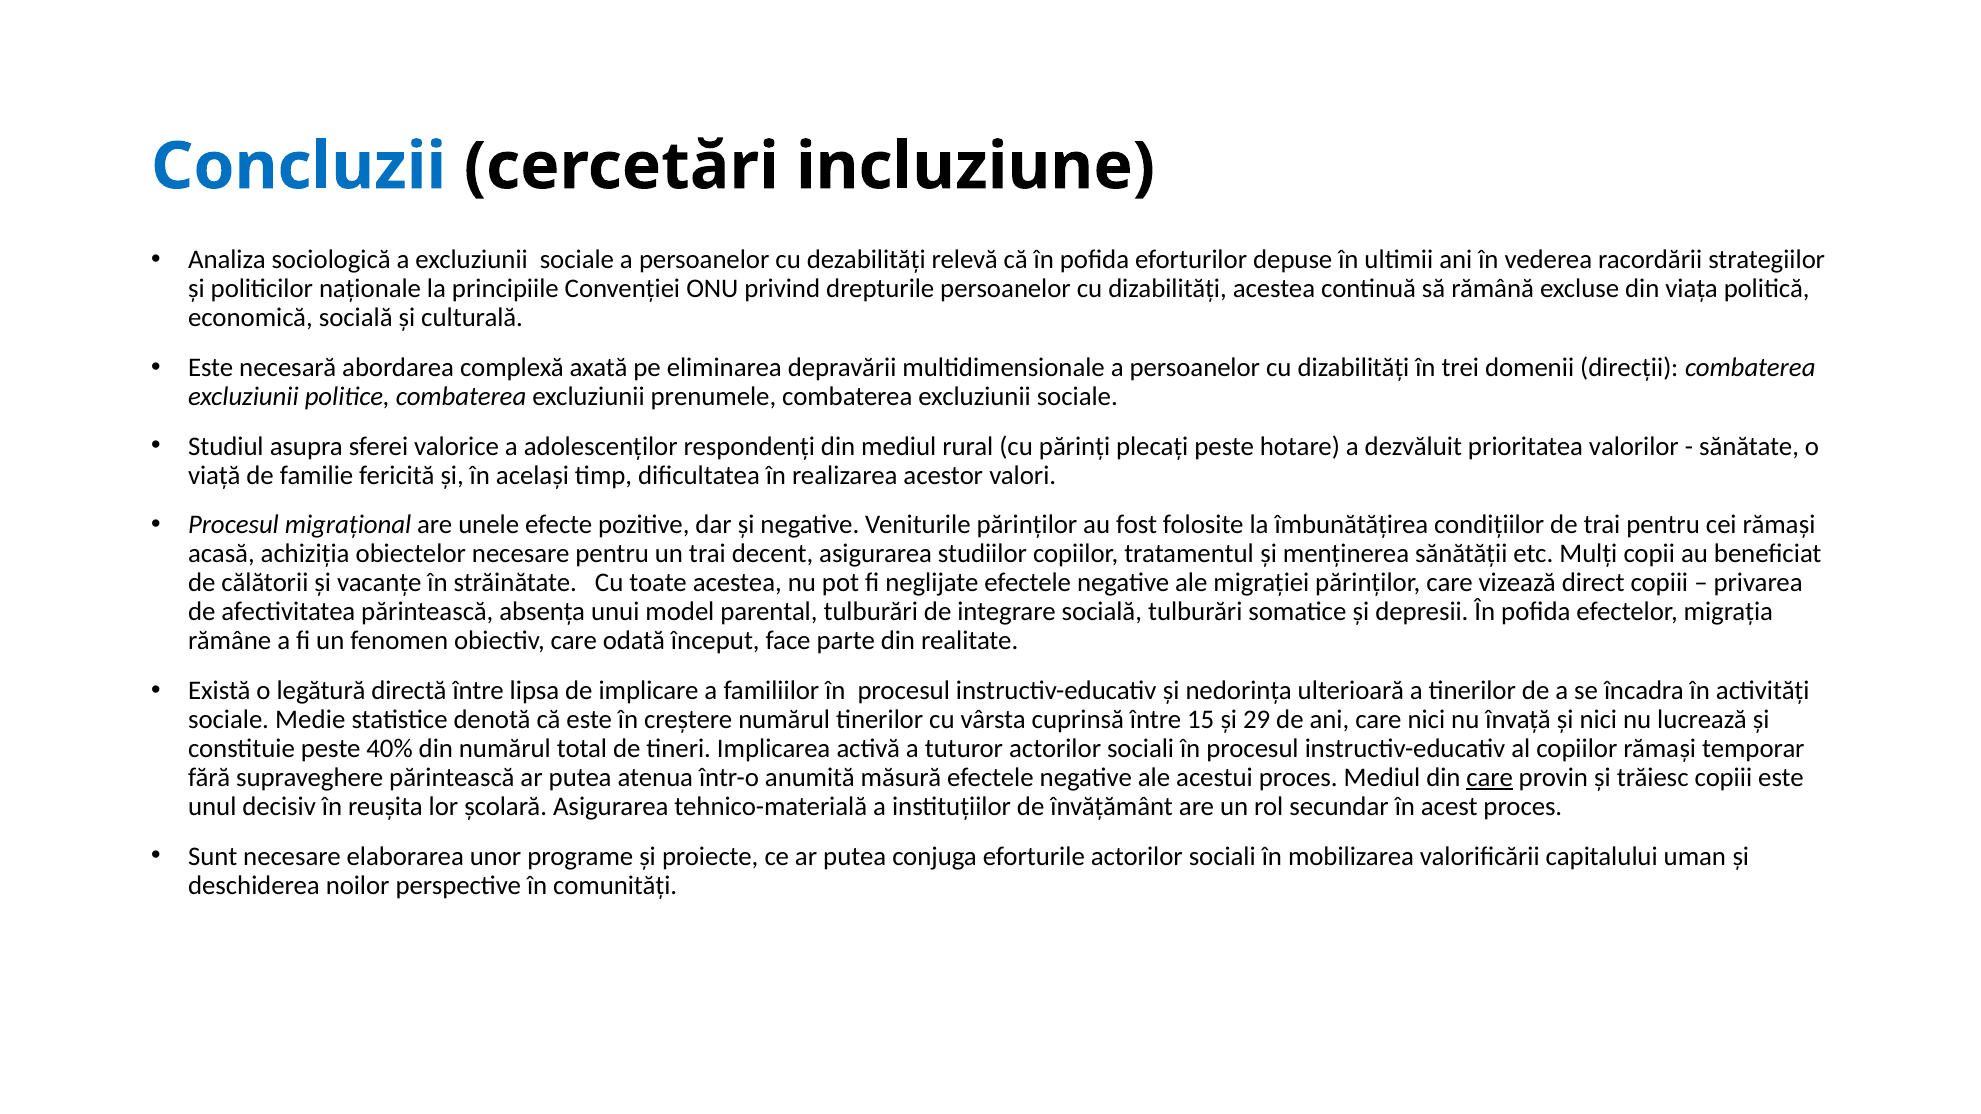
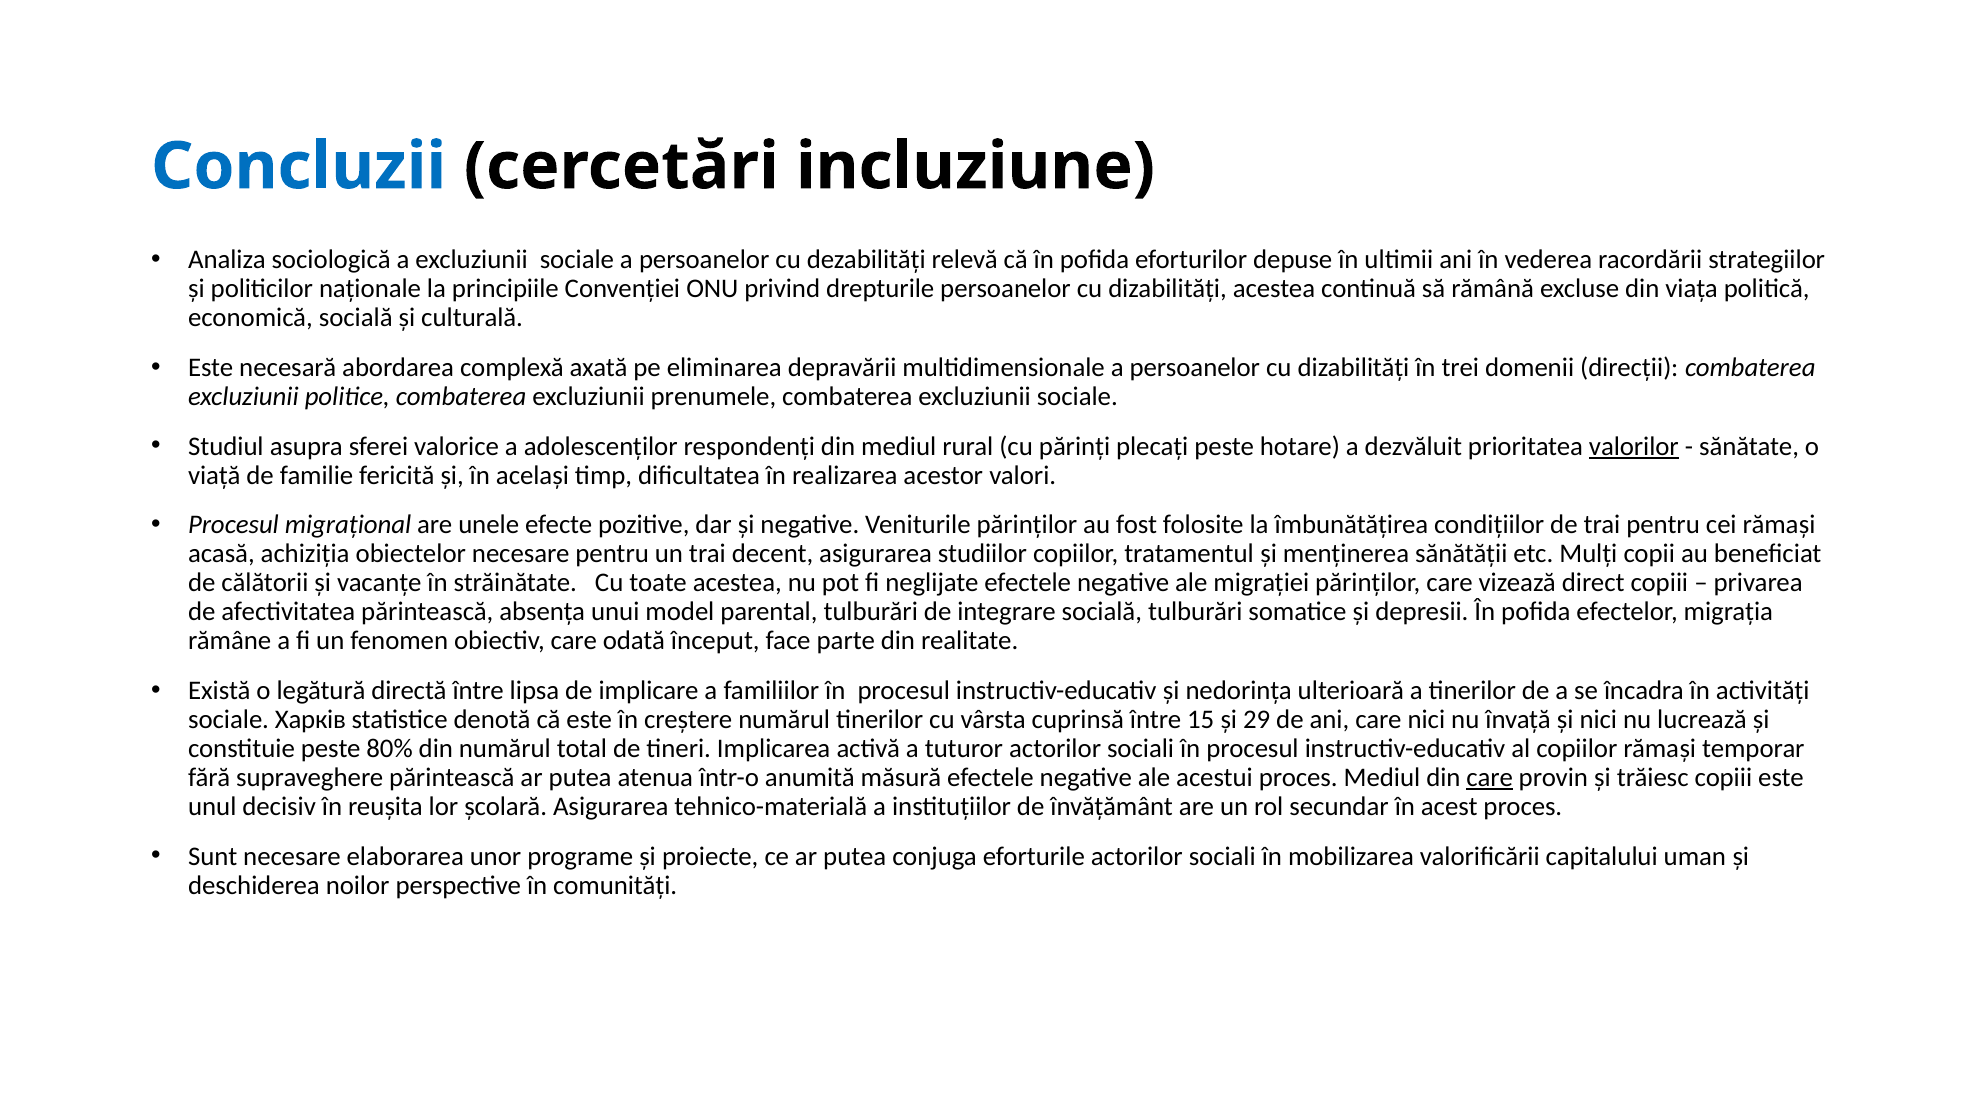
valorilor underline: none -> present (1634, 446)
Medie: Medie -> Харків (310, 720)
40%: 40% -> 80% (390, 749)
